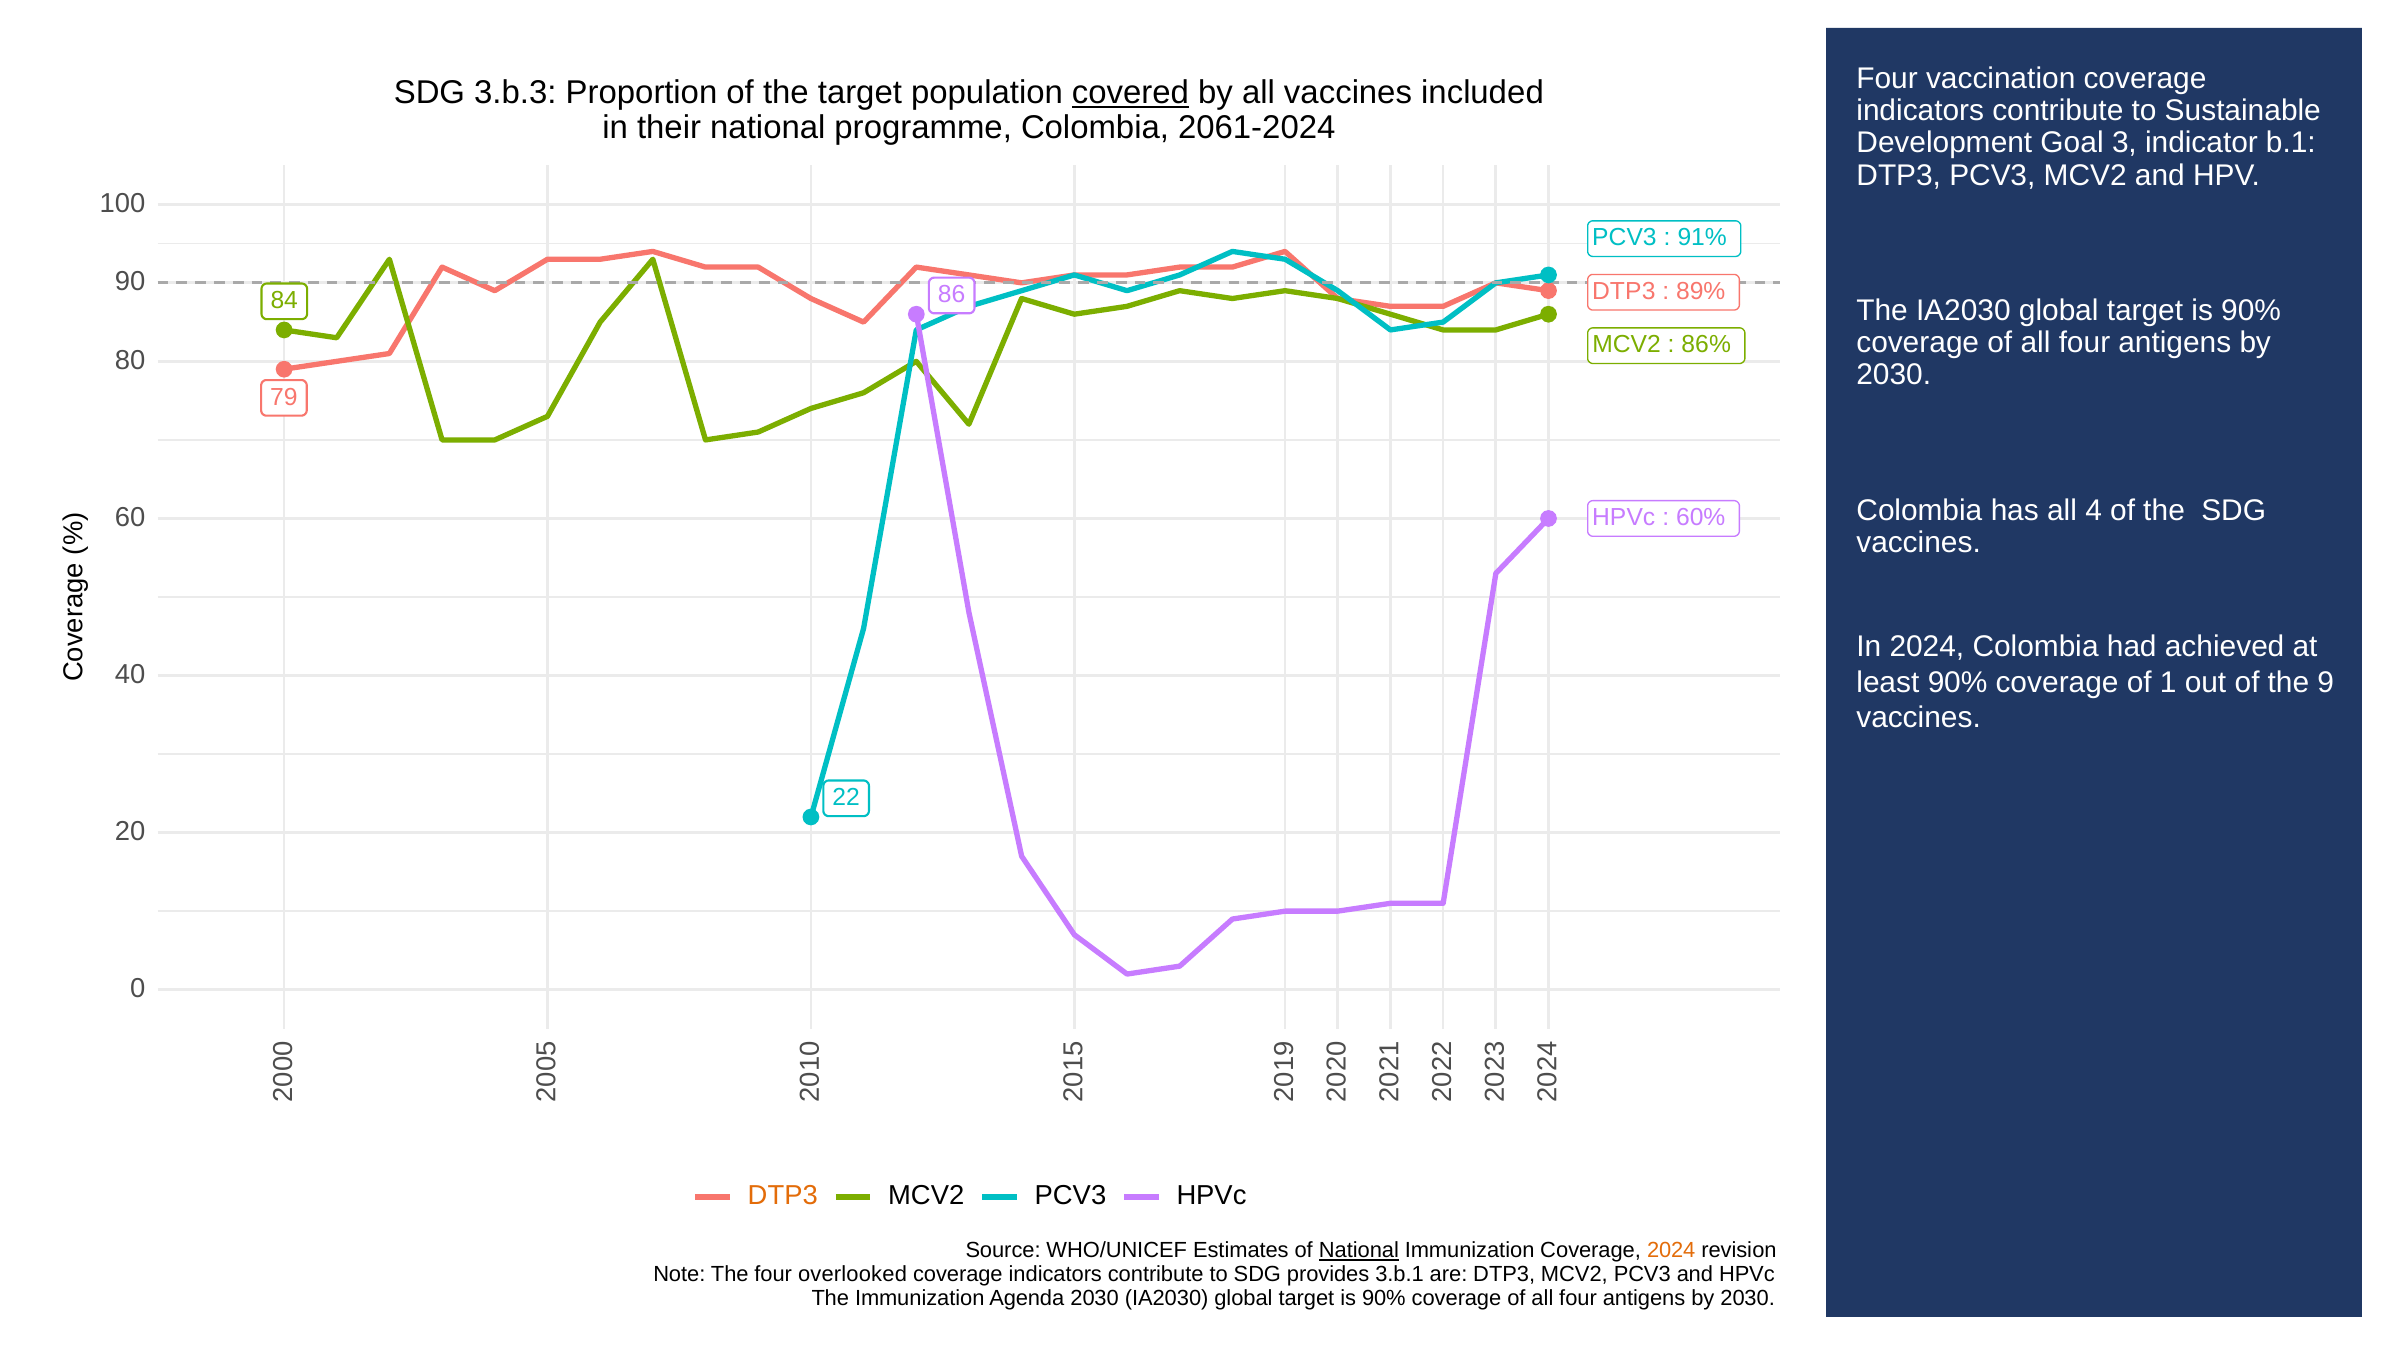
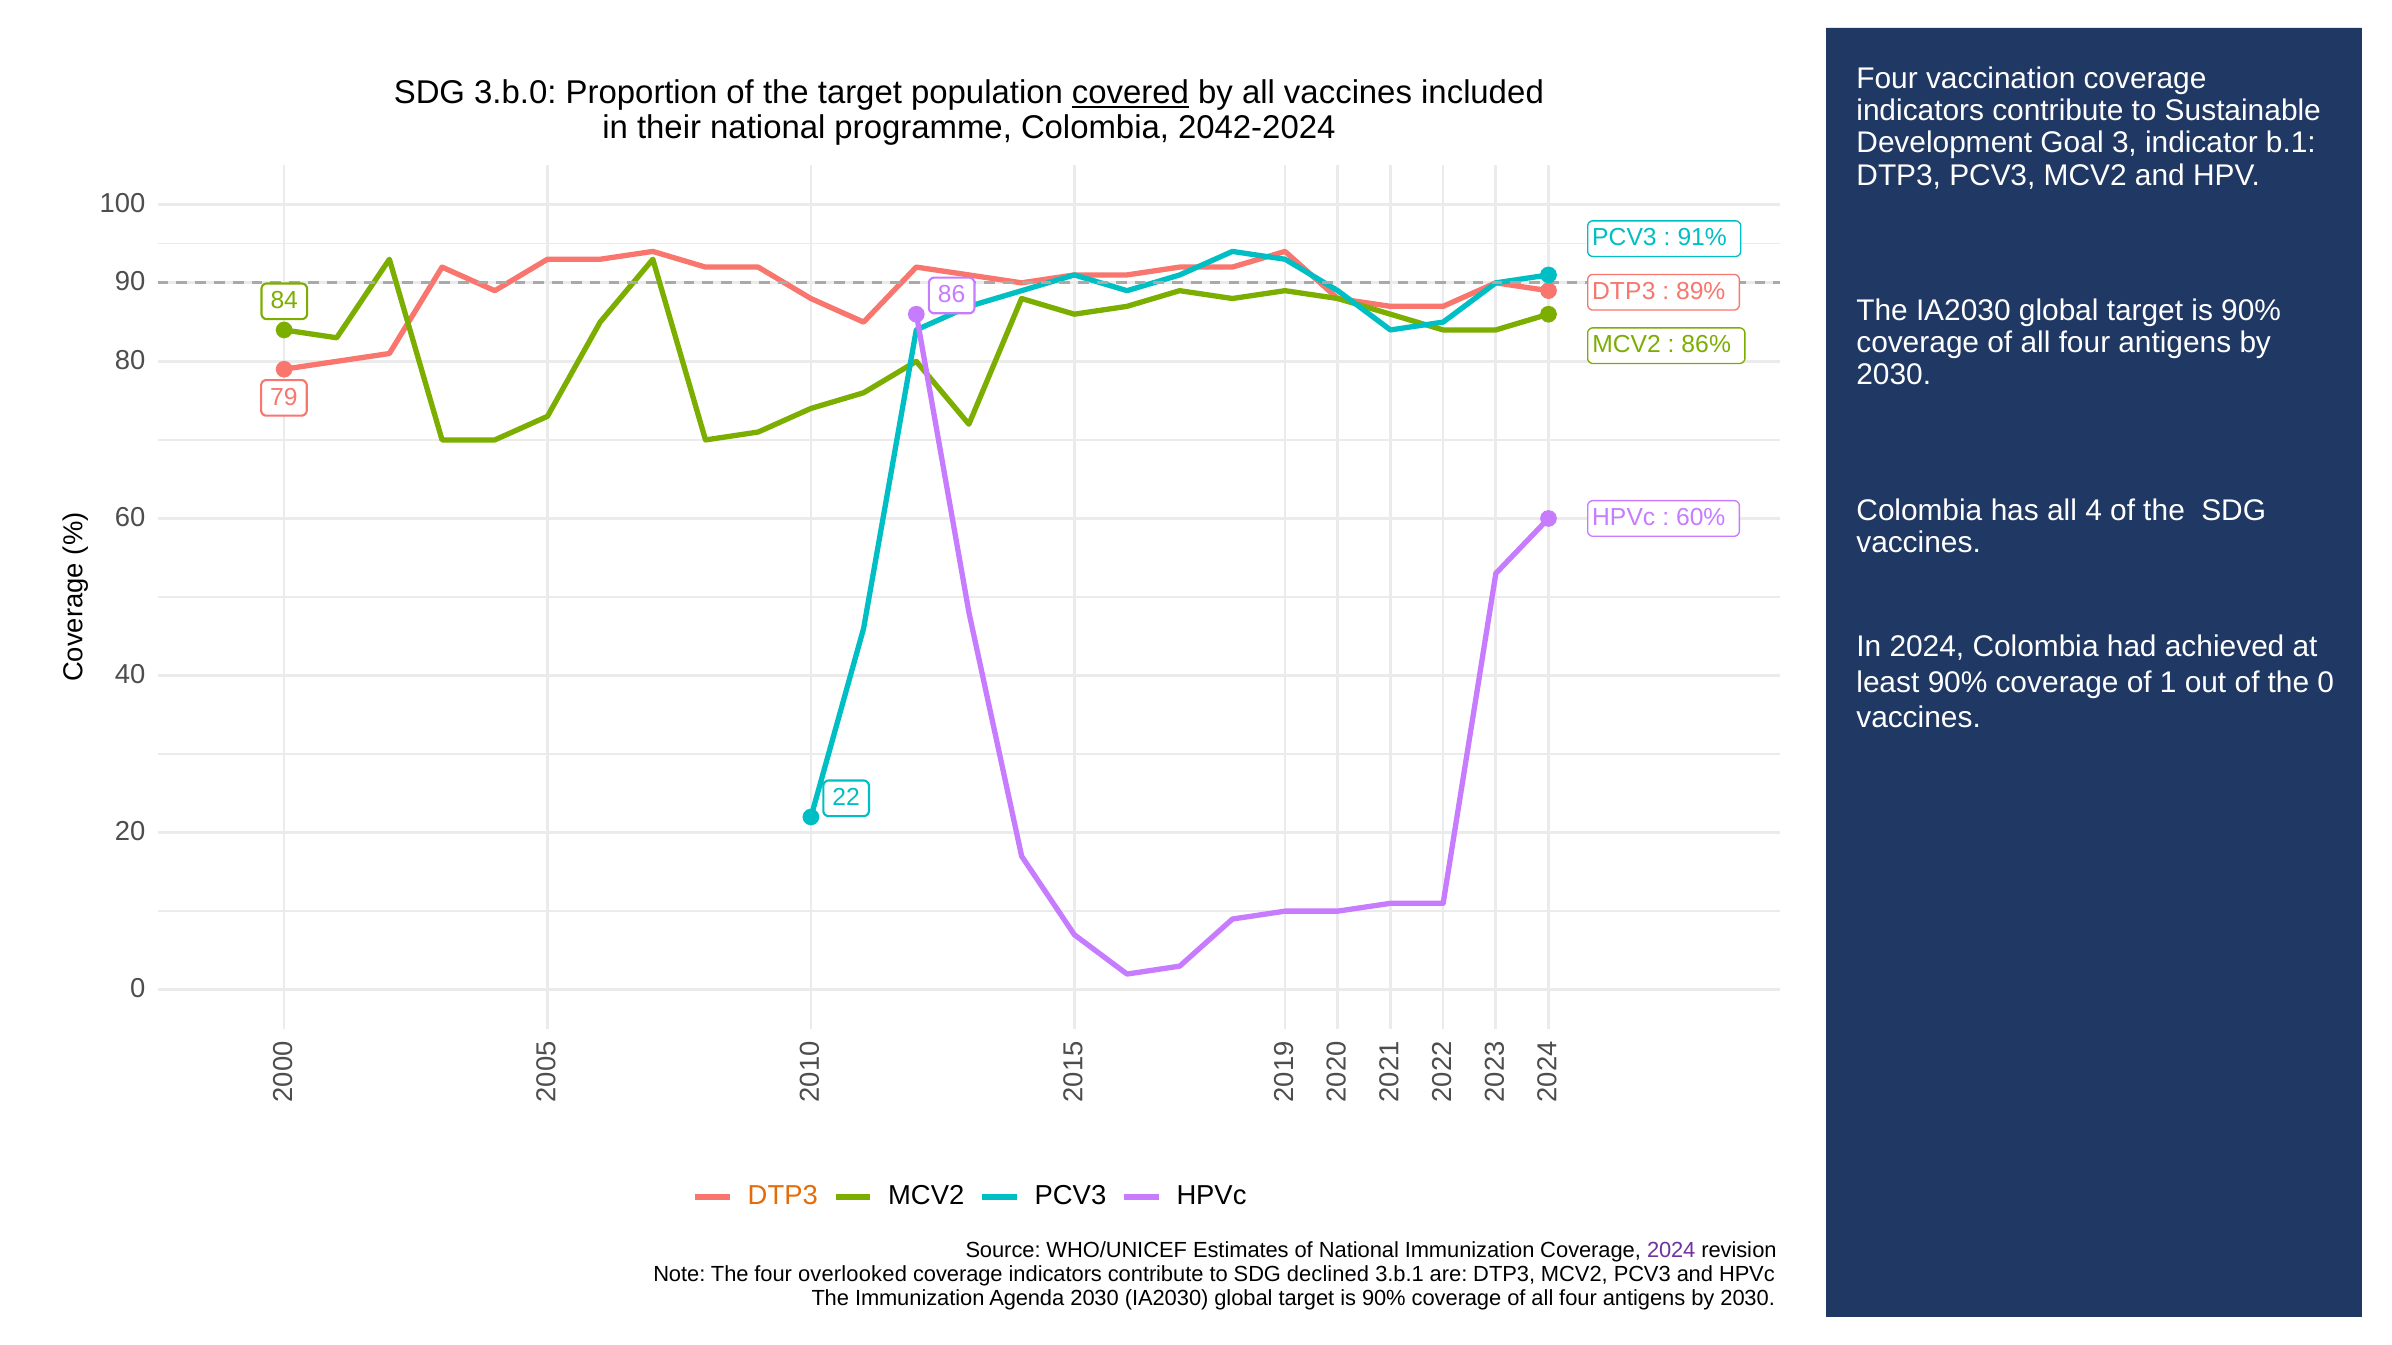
3.b.3: 3.b.3 -> 3.b.0 (515, 93)
2061-2024: 2061-2024 -> 2042-2024 (1257, 128)
the 9: 9 -> 0 (2326, 682)
National underline: present -> none (1359, 1251)
2024 colour: orange -> purple (1671, 1251)
provides: provides -> declined (1328, 1275)
